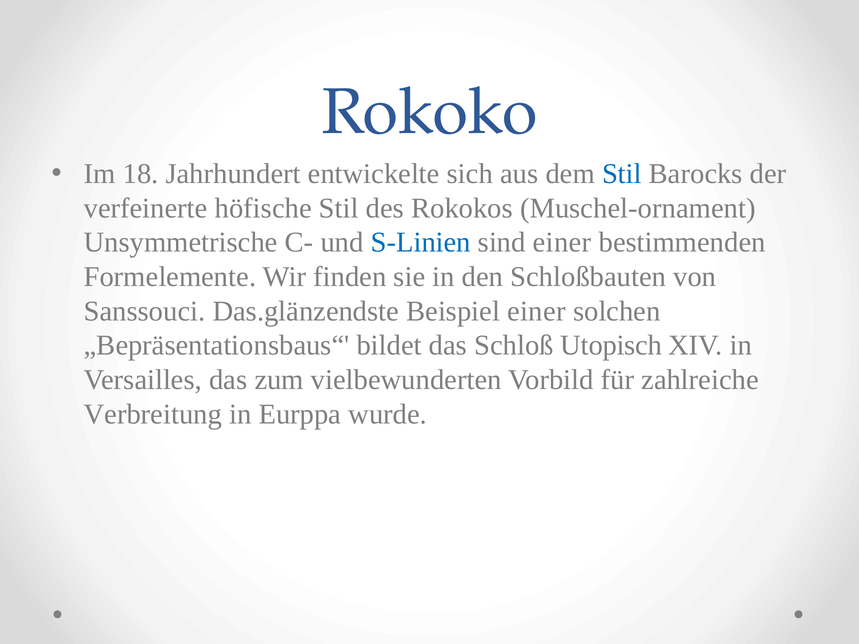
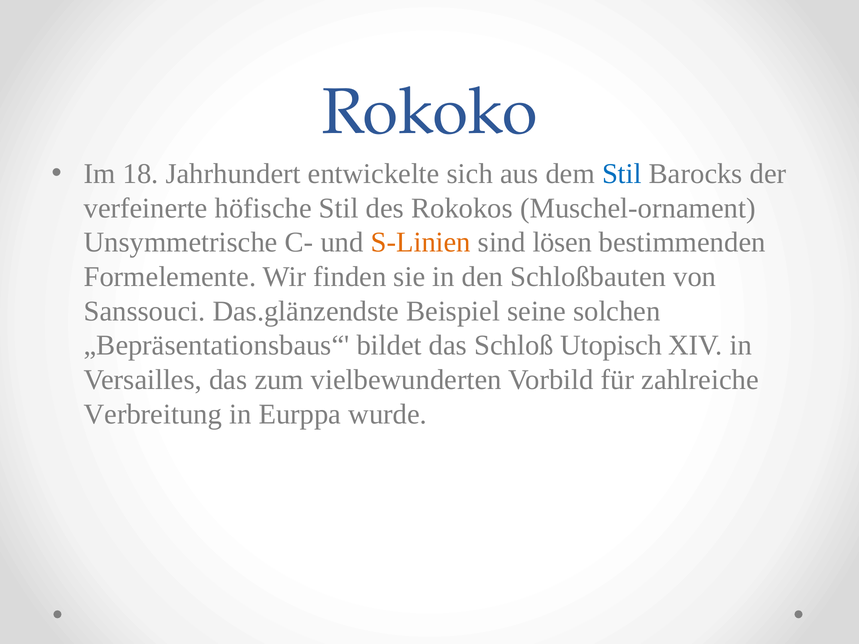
S-Linien colour: blue -> orange (421, 243)
sind einer: einer -> lösen (562, 243)
Beispiel einer: einer -> seine (537, 311)
